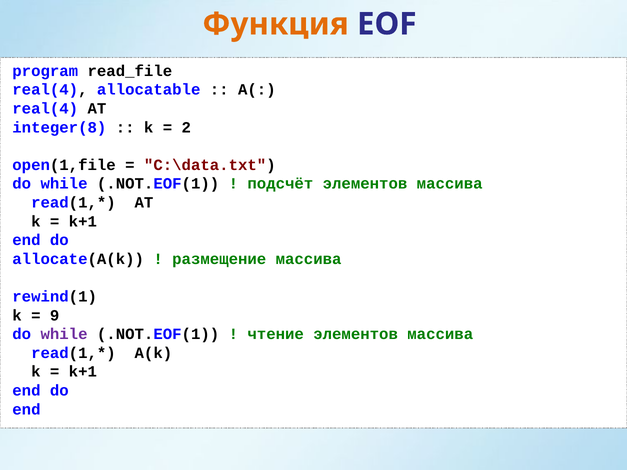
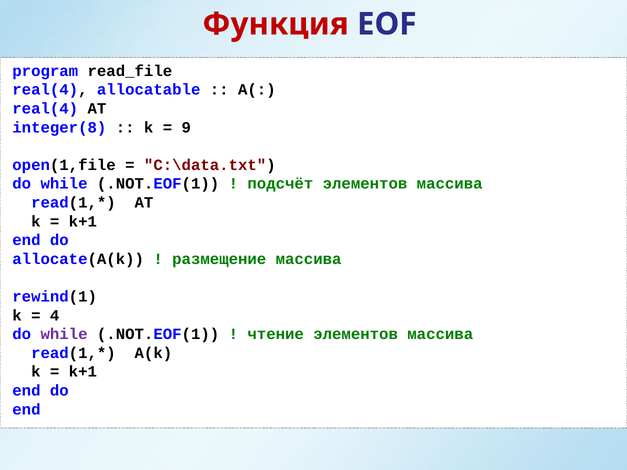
Функция colour: orange -> red (276, 24)
2: 2 -> 9 (186, 127)
9: 9 -> 4 (55, 316)
